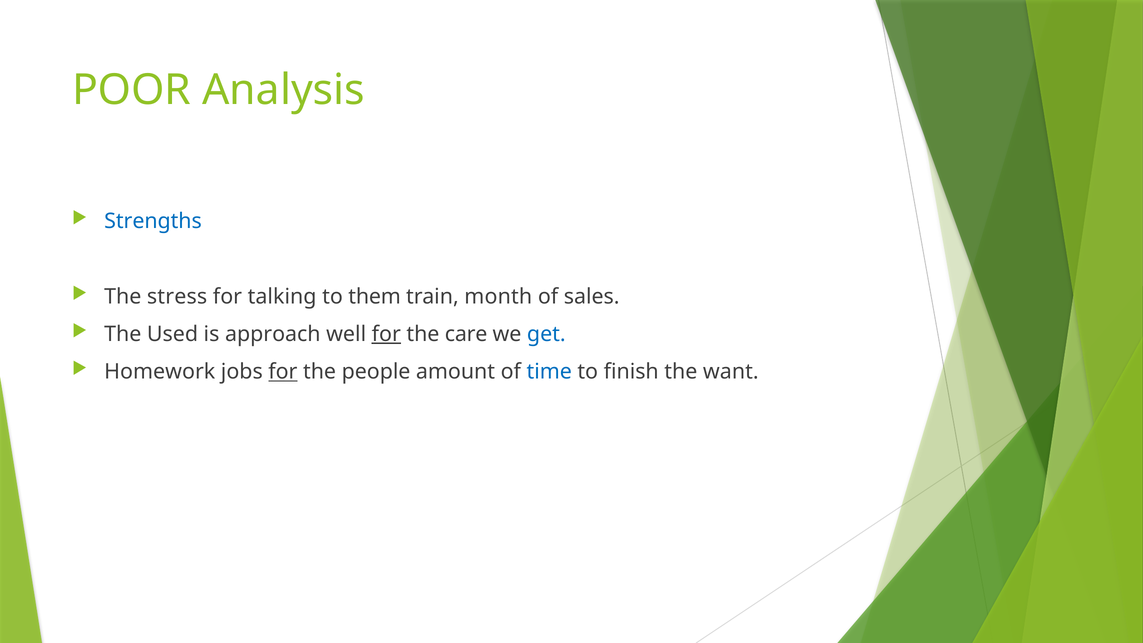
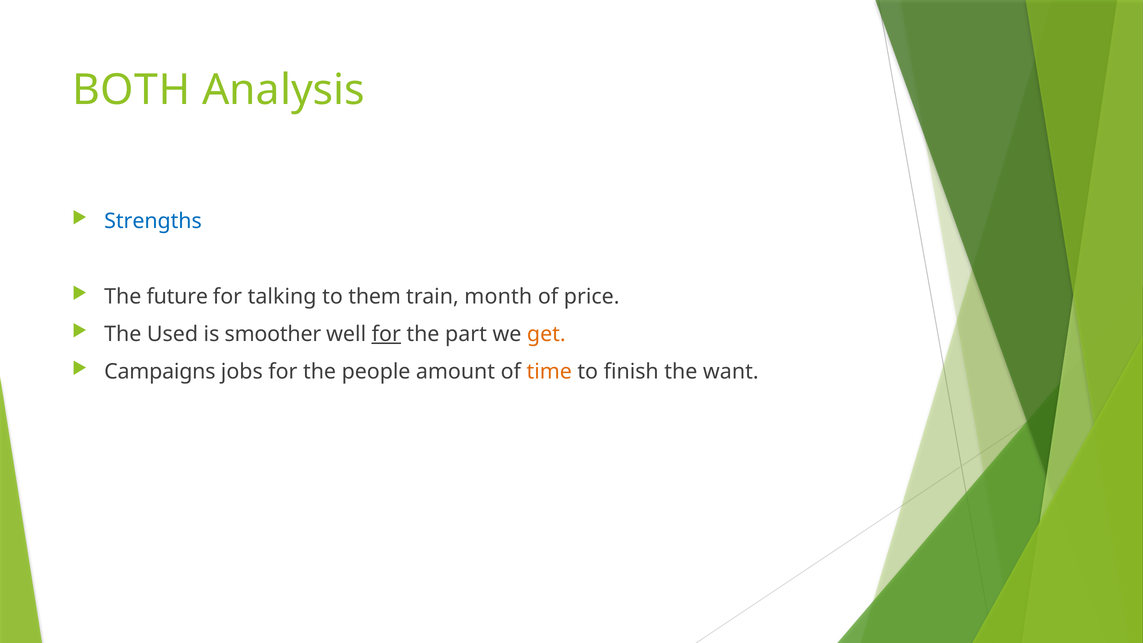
POOR: POOR -> BOTH (131, 90)
stress: stress -> future (177, 296)
sales: sales -> price (592, 296)
approach: approach -> smoother (273, 334)
care: care -> part (466, 334)
get colour: blue -> orange (546, 334)
Homework: Homework -> Campaigns (160, 372)
for underline: present -> none (283, 372)
time colour: blue -> orange (549, 372)
